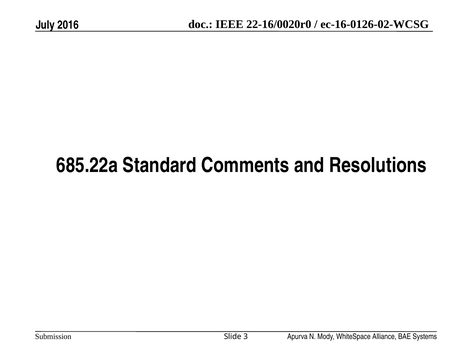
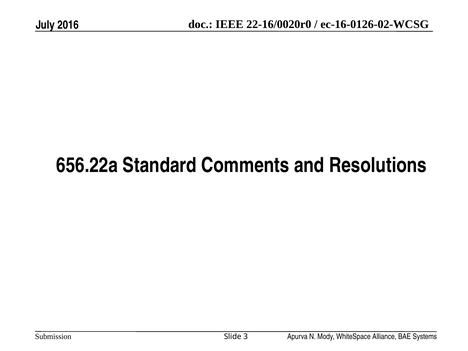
685.22a: 685.22a -> 656.22a (87, 165)
